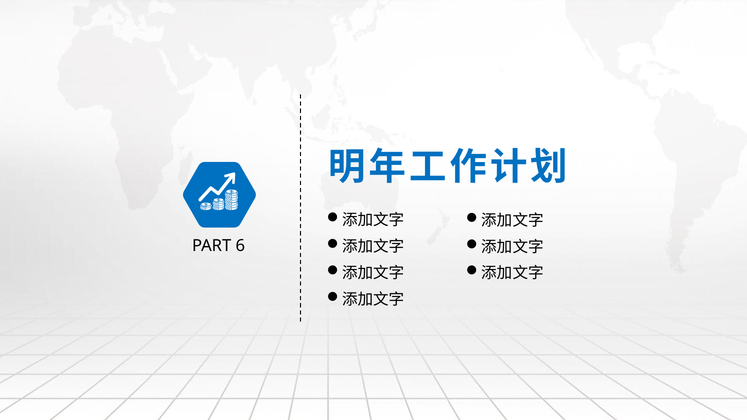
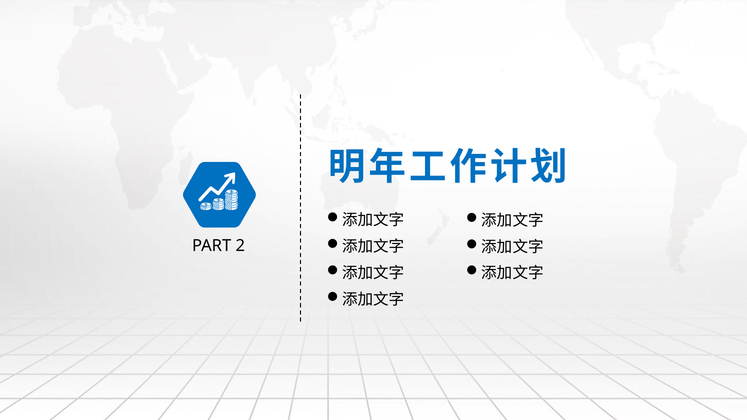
6: 6 -> 2 (240, 246)
